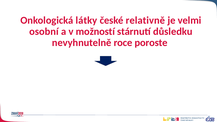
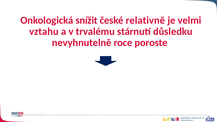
látky: látky -> snížit (87, 20)
osobní: osobní -> vztahu (44, 32)
možností: možností -> trvalému (95, 32)
